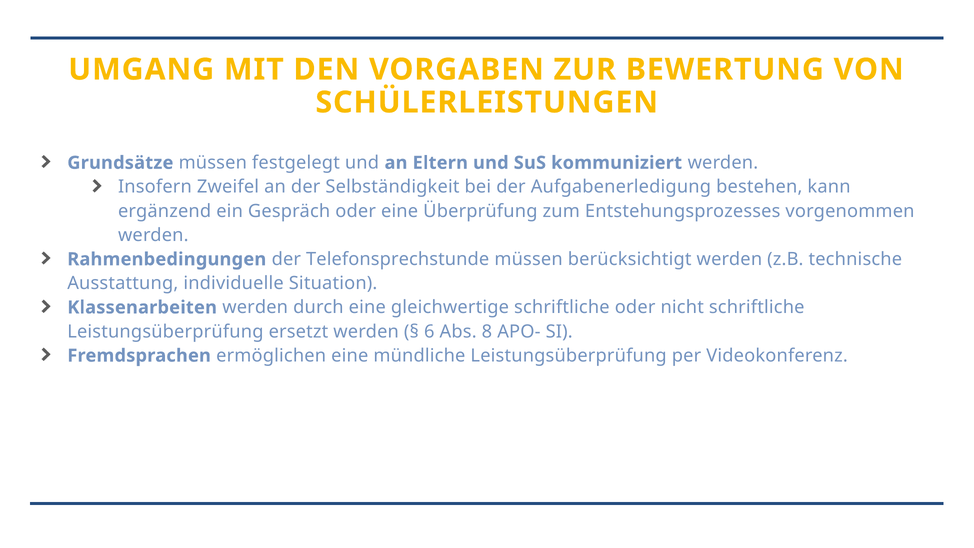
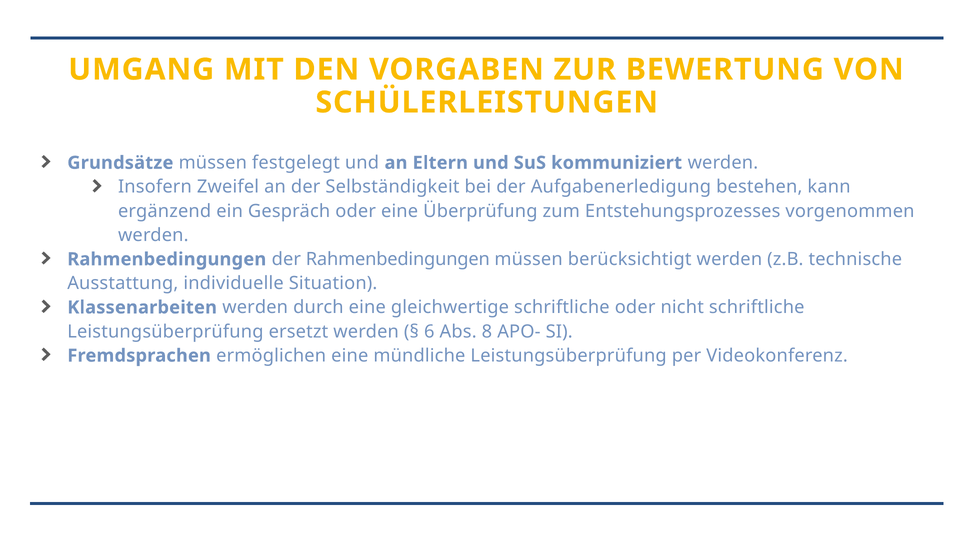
der Telefonsprechstunde: Telefonsprechstunde -> Rahmenbedingungen (398, 259)
